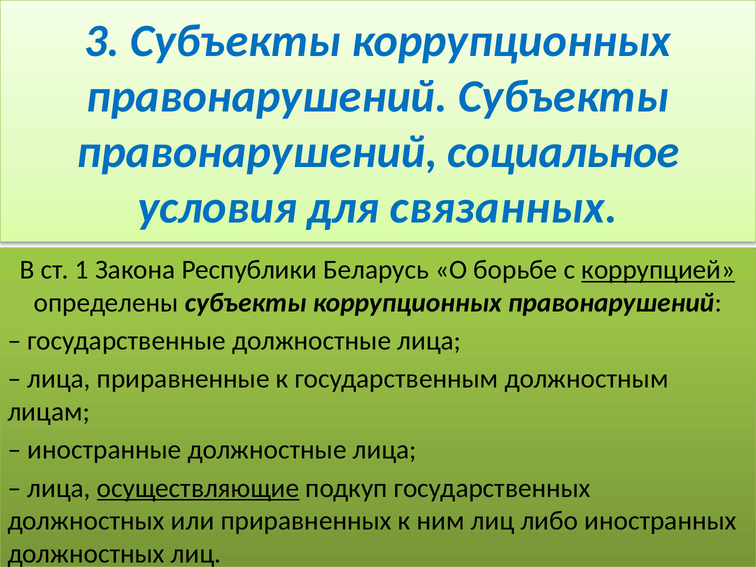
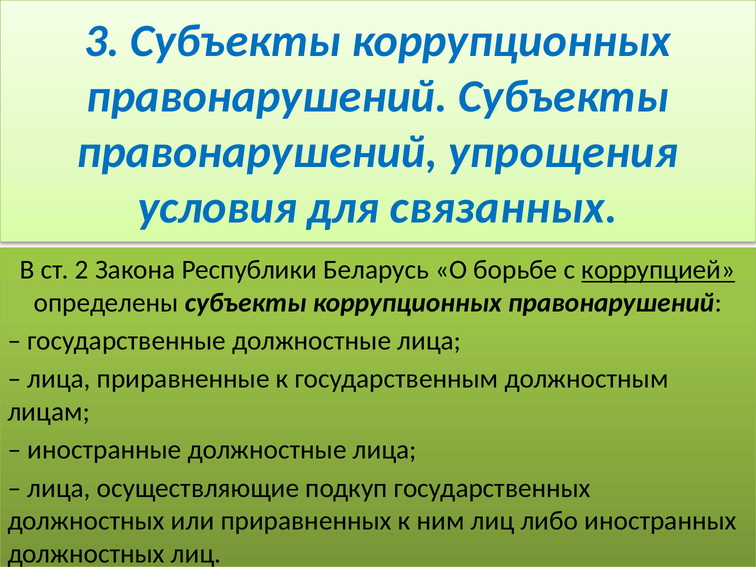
социальное: социальное -> упрощения (563, 152)
1: 1 -> 2 (82, 270)
осуществляющие underline: present -> none (198, 488)
